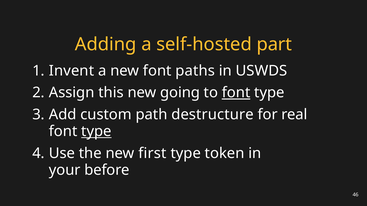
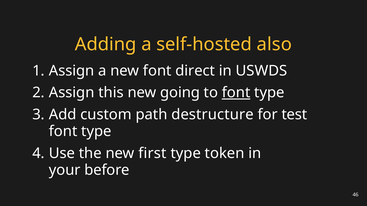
part: part -> also (274, 44)
Invent: Invent -> Assign (72, 71)
paths: paths -> direct (195, 71)
real: real -> test (294, 115)
type underline: present -> none (96, 132)
